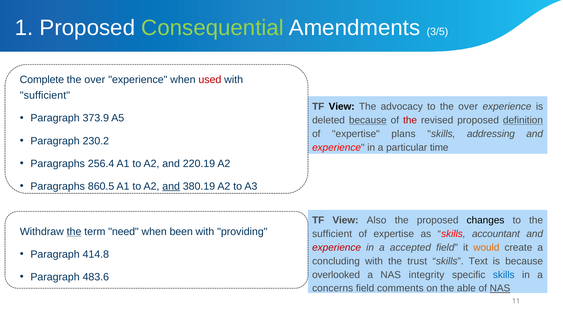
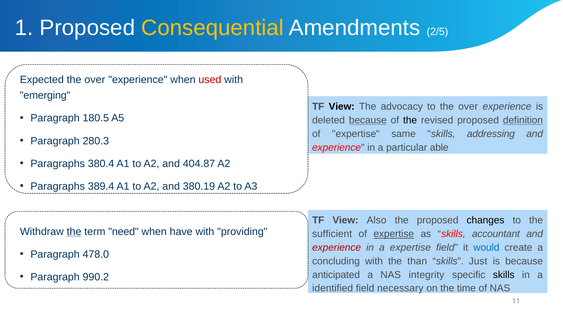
Consequential colour: light green -> yellow (213, 28)
3/5: 3/5 -> 2/5 (437, 32)
Complete: Complete -> Expected (42, 80)
sufficient: sufficient -> emerging (45, 96)
373.9: 373.9 -> 180.5 (96, 118)
the colour: red -> black (410, 120)
plans: plans -> same (404, 134)
230.2: 230.2 -> 280.3 (96, 141)
time: time -> able (439, 148)
256.4: 256.4 -> 380.4 (101, 164)
220.19: 220.19 -> 404.87 (199, 164)
860.5: 860.5 -> 389.4 (101, 187)
and underline: present -> none (171, 187)
been: been -> have (181, 232)
expertise underline: none -> present (394, 234)
a accepted: accepted -> expertise (410, 248)
would colour: orange -> blue (486, 248)
414.8: 414.8 -> 478.0 (96, 255)
trust: trust -> than (417, 262)
Text: Text -> Just (478, 262)
overlooked: overlooked -> anticipated (336, 275)
skills colour: blue -> black (504, 275)
483.6: 483.6 -> 990.2 (96, 278)
concerns: concerns -> identified (333, 289)
comments: comments -> necessary (400, 289)
able: able -> time (466, 289)
NAS underline: present -> none (500, 289)
